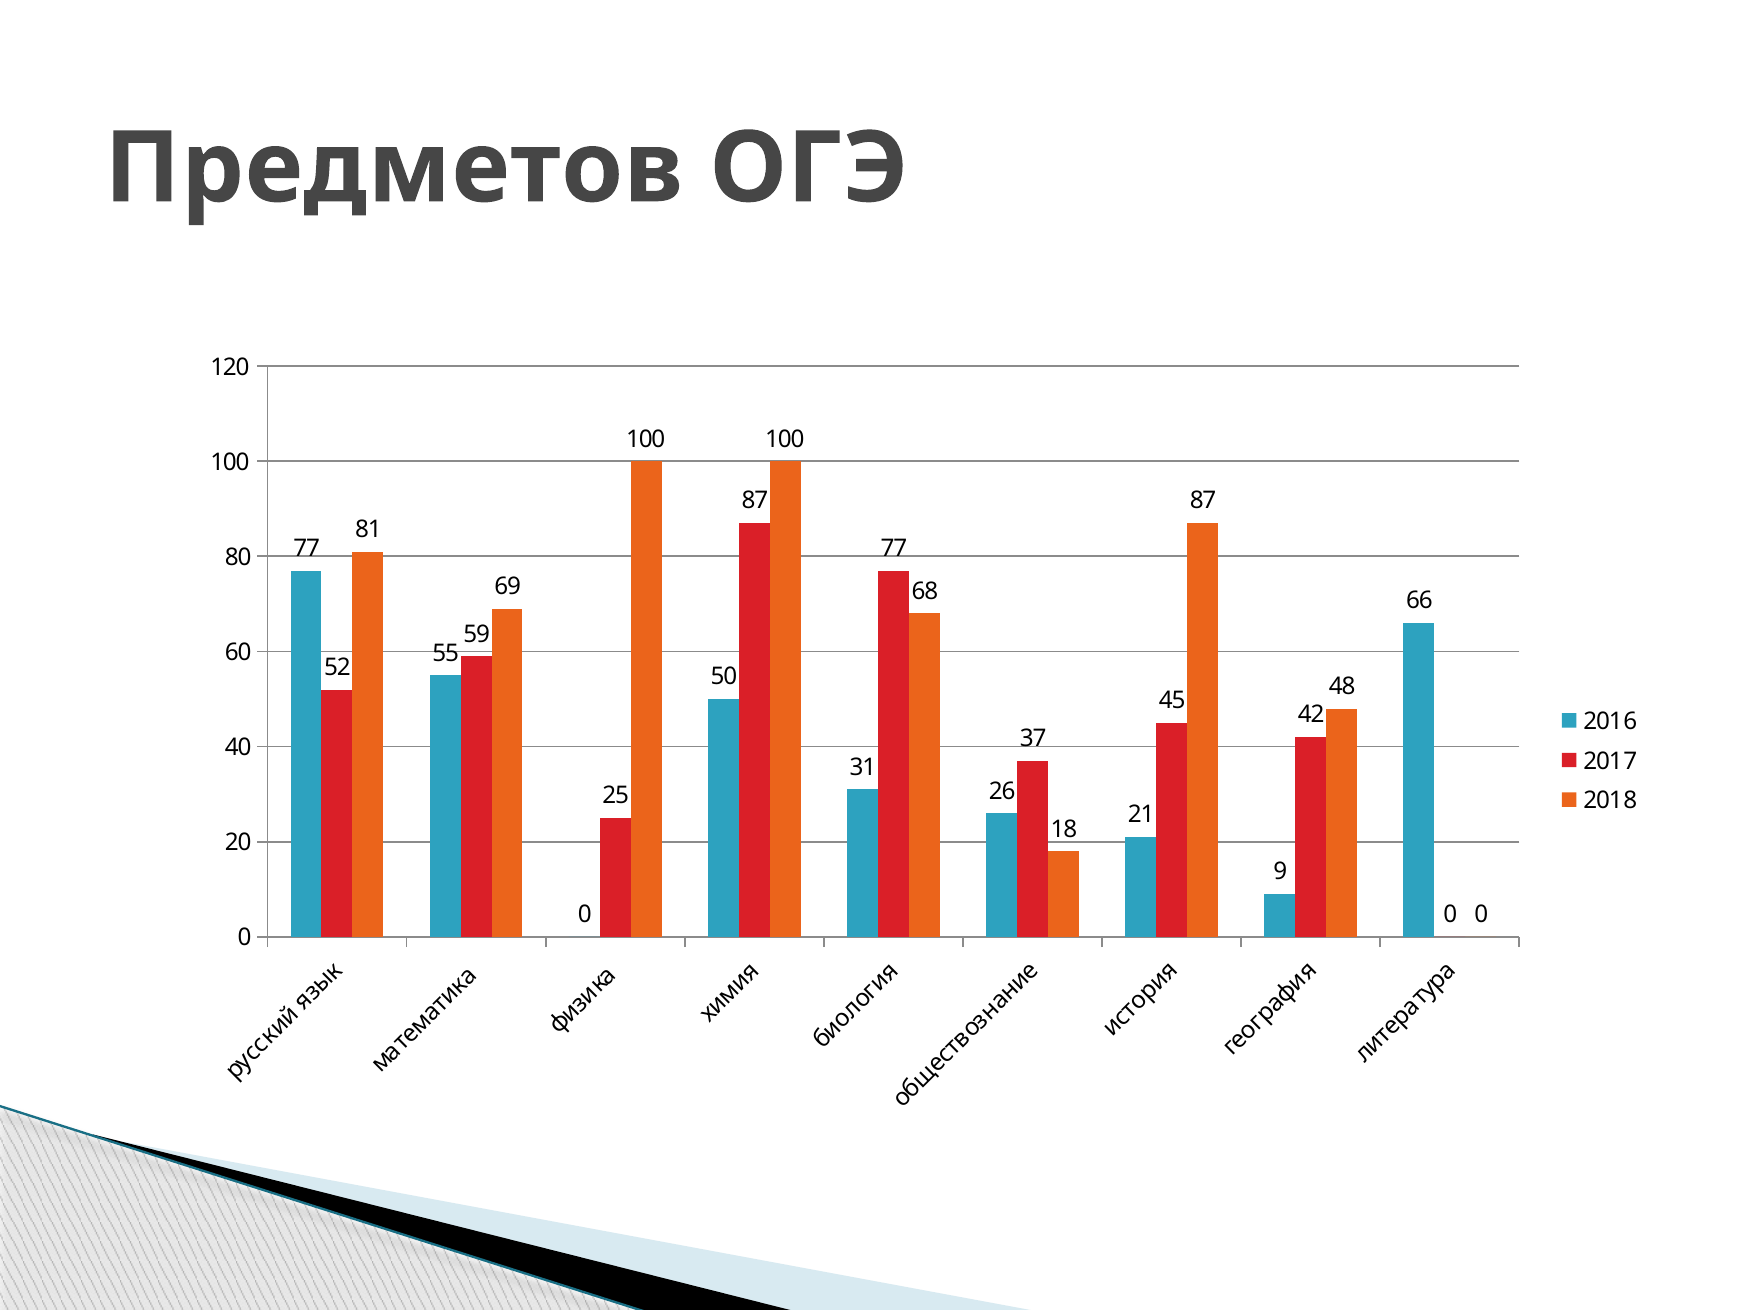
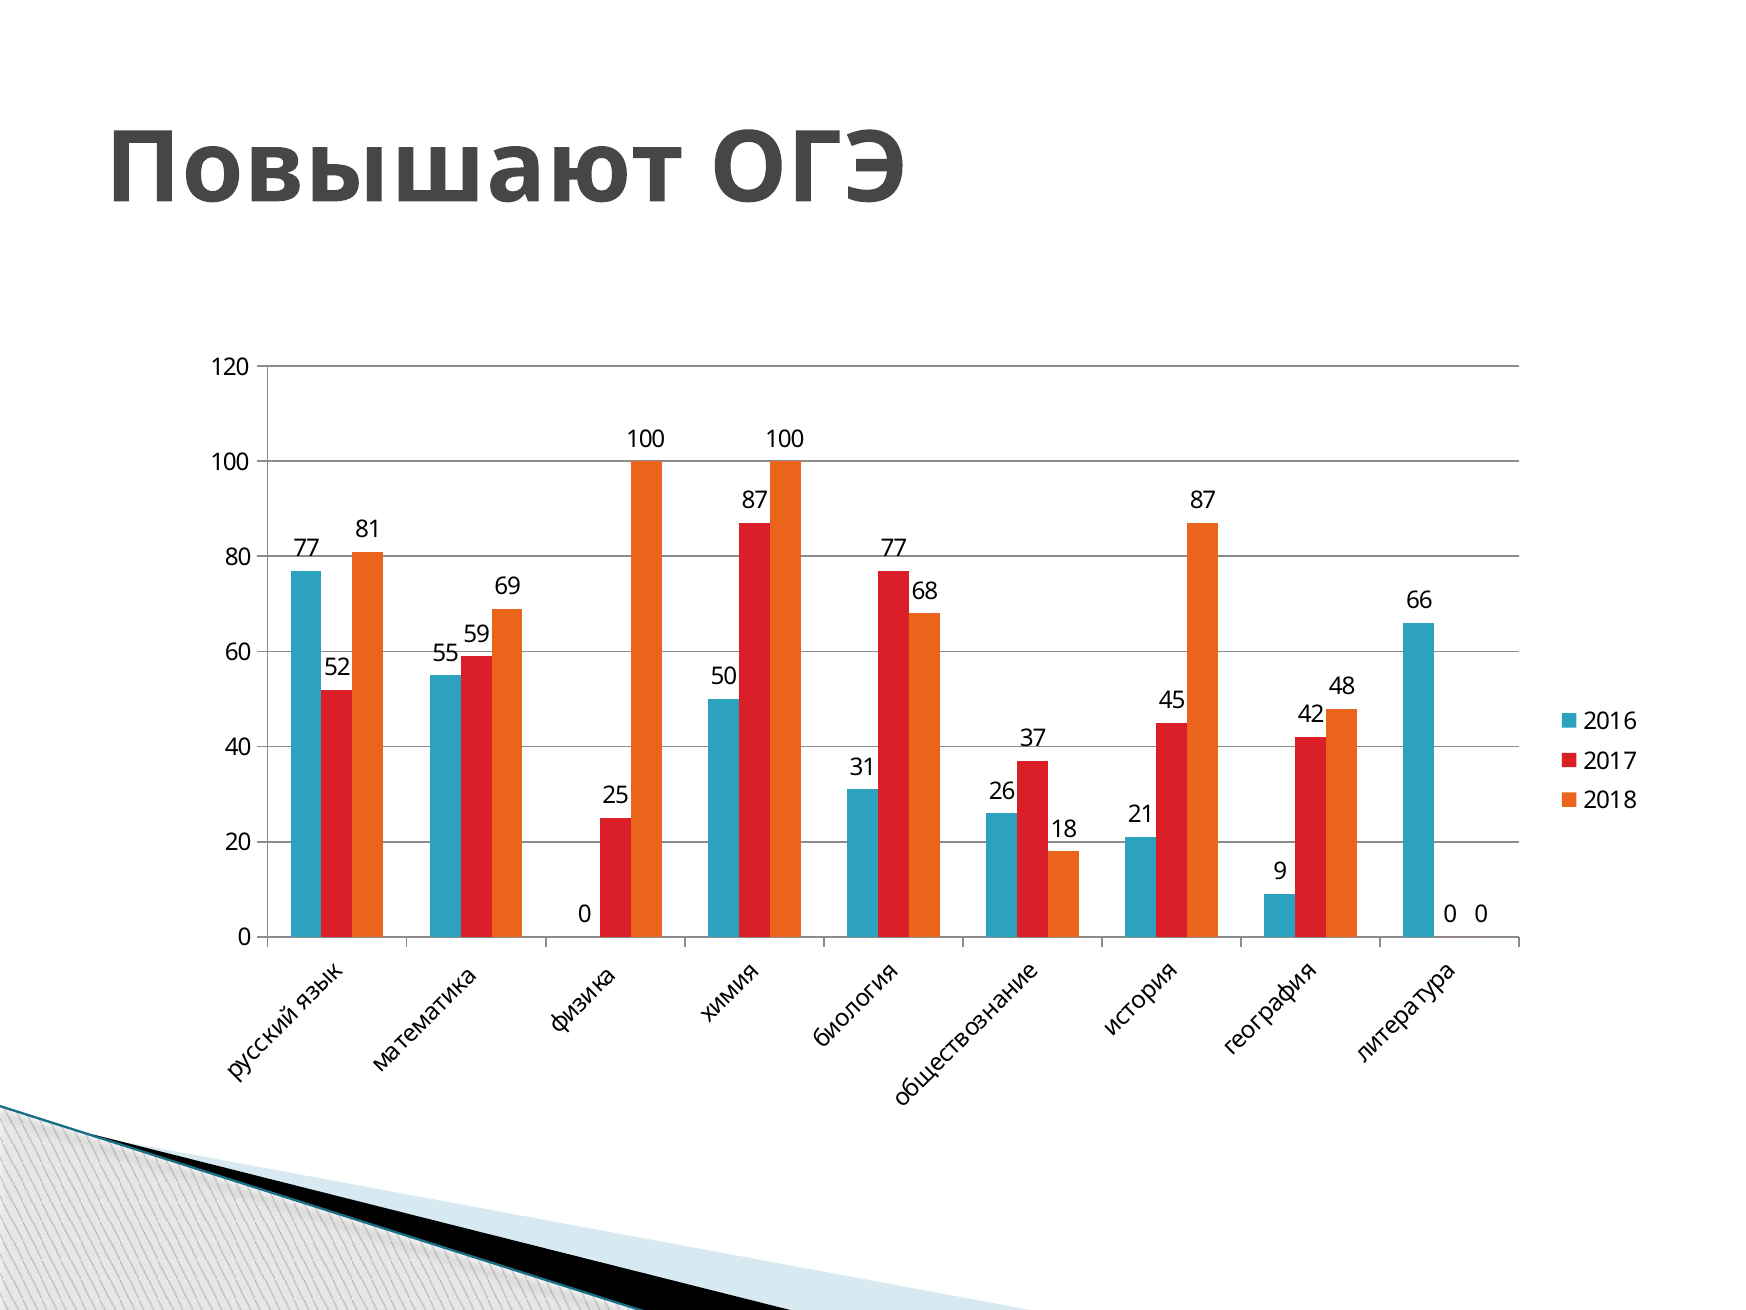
Предметов: Предметов -> Повышают (394, 168)
